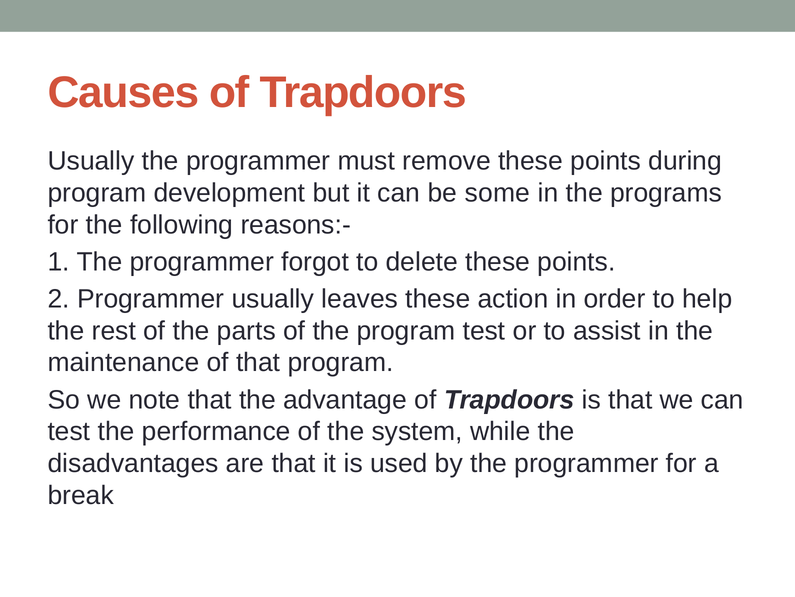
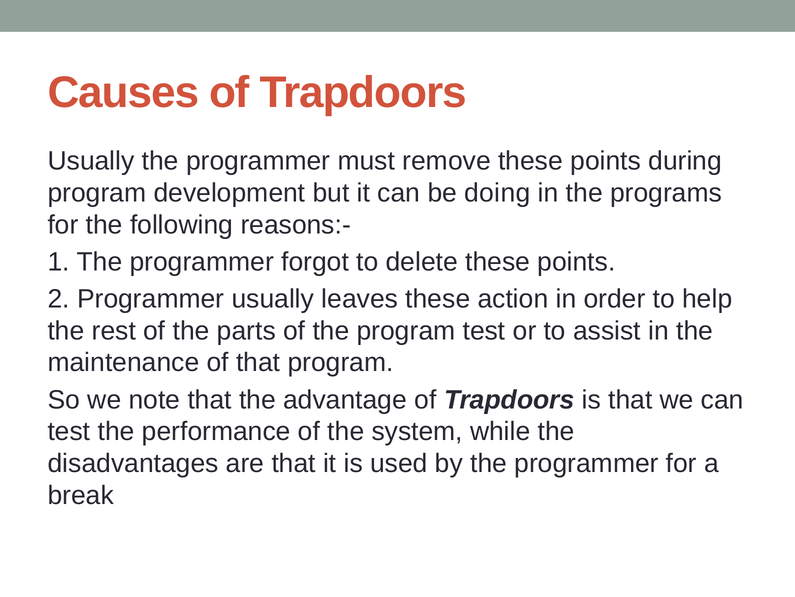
some: some -> doing (497, 193)
